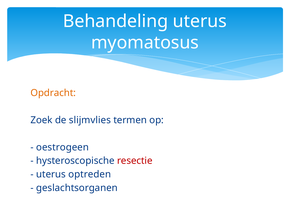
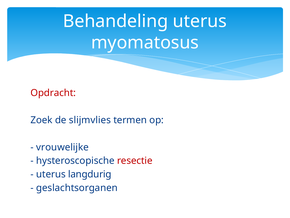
Opdracht colour: orange -> red (53, 93)
oestrogeen: oestrogeen -> vrouwelijke (63, 147)
optreden: optreden -> langdurig (90, 174)
